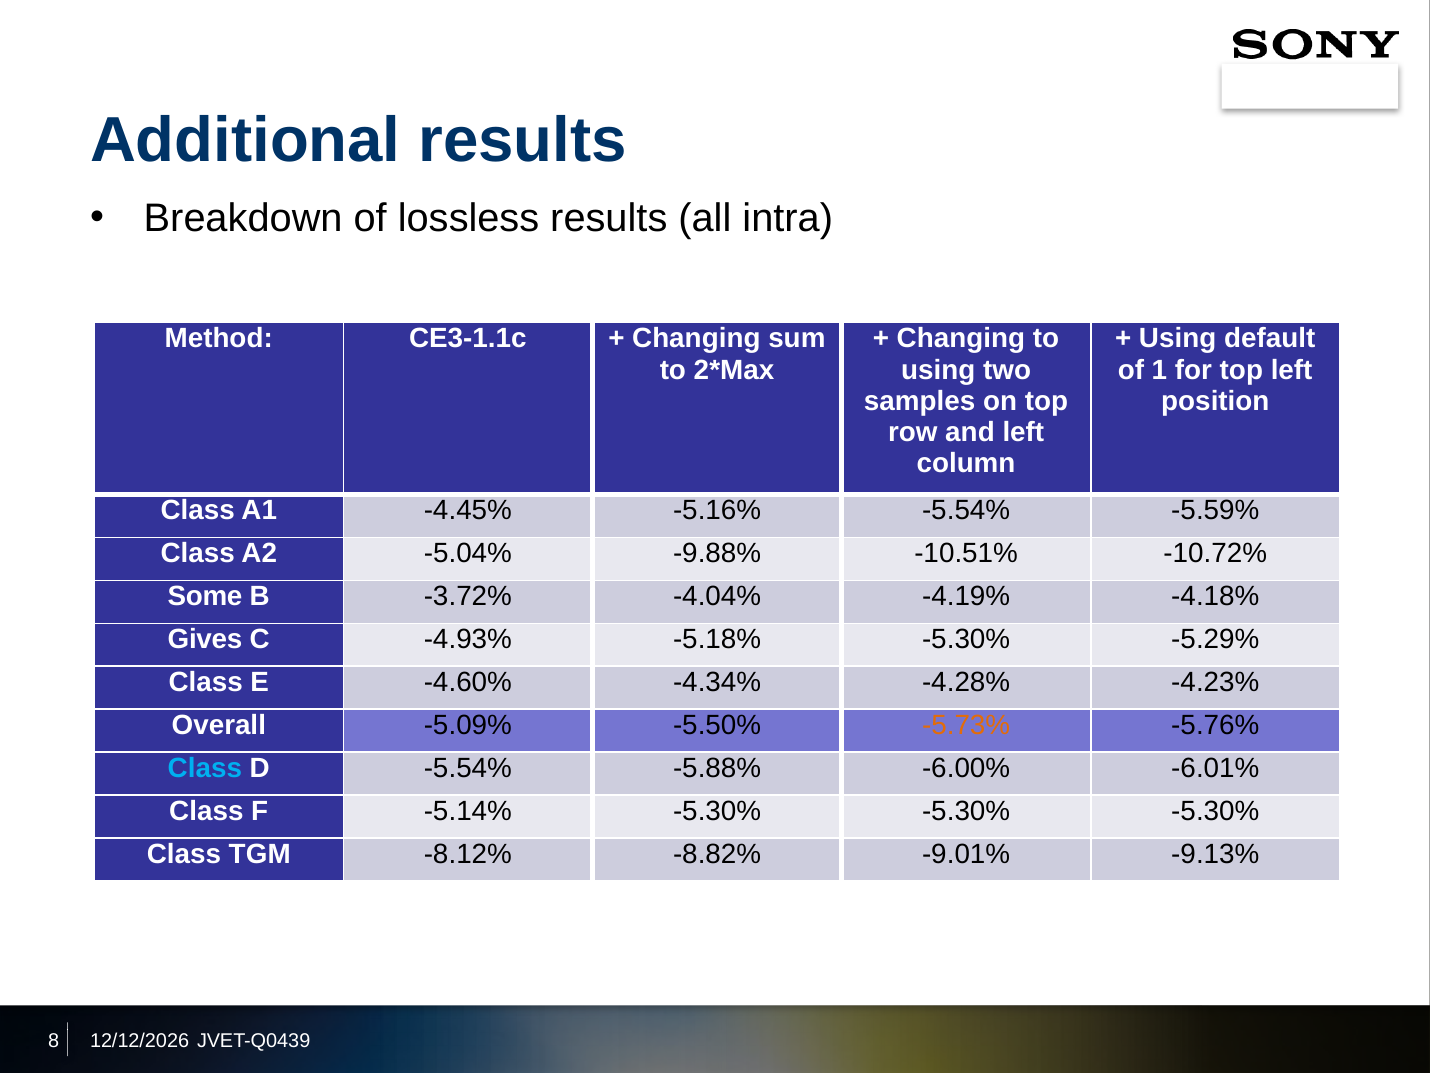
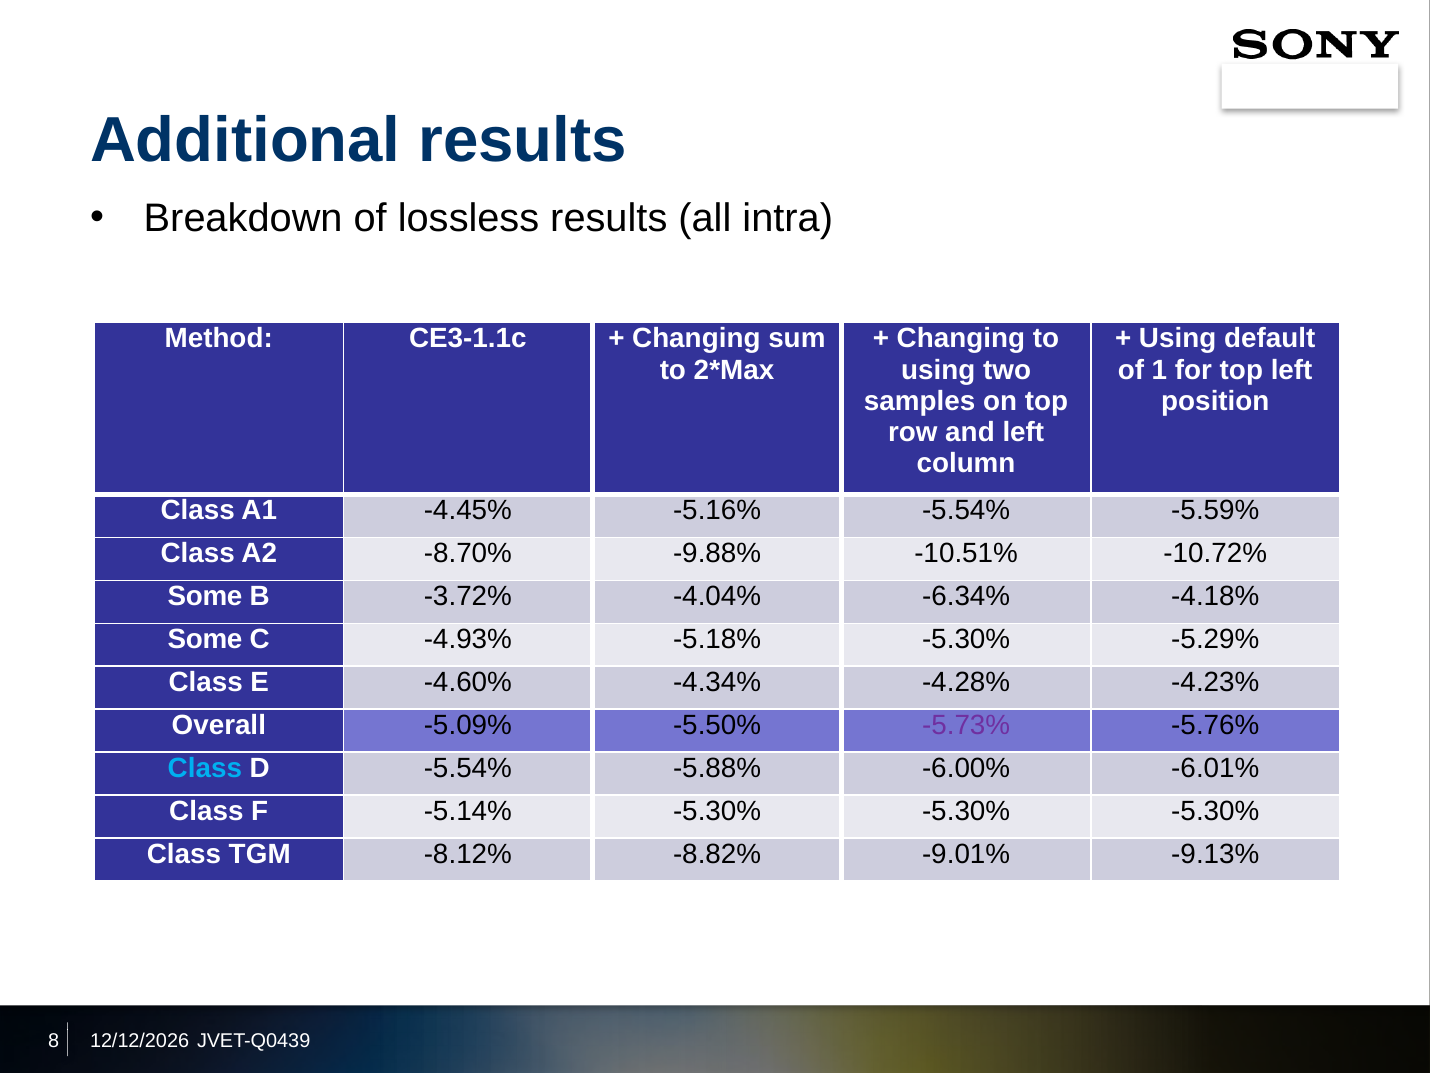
-5.04%: -5.04% -> -8.70% (468, 553)
-4.19%: -4.19% -> -6.34% (966, 596)
Gives: Gives -> Some (205, 639)
-5.73% colour: orange -> purple (966, 725)
